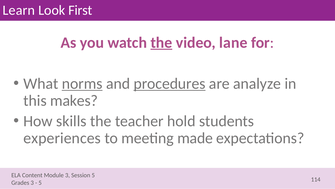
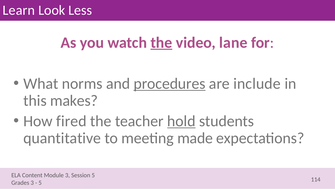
First: First -> Less (80, 10)
norms underline: present -> none (82, 83)
analyze: analyze -> include (257, 83)
skills: skills -> fired (71, 121)
hold underline: none -> present (181, 121)
experiences: experiences -> quantitative (62, 138)
